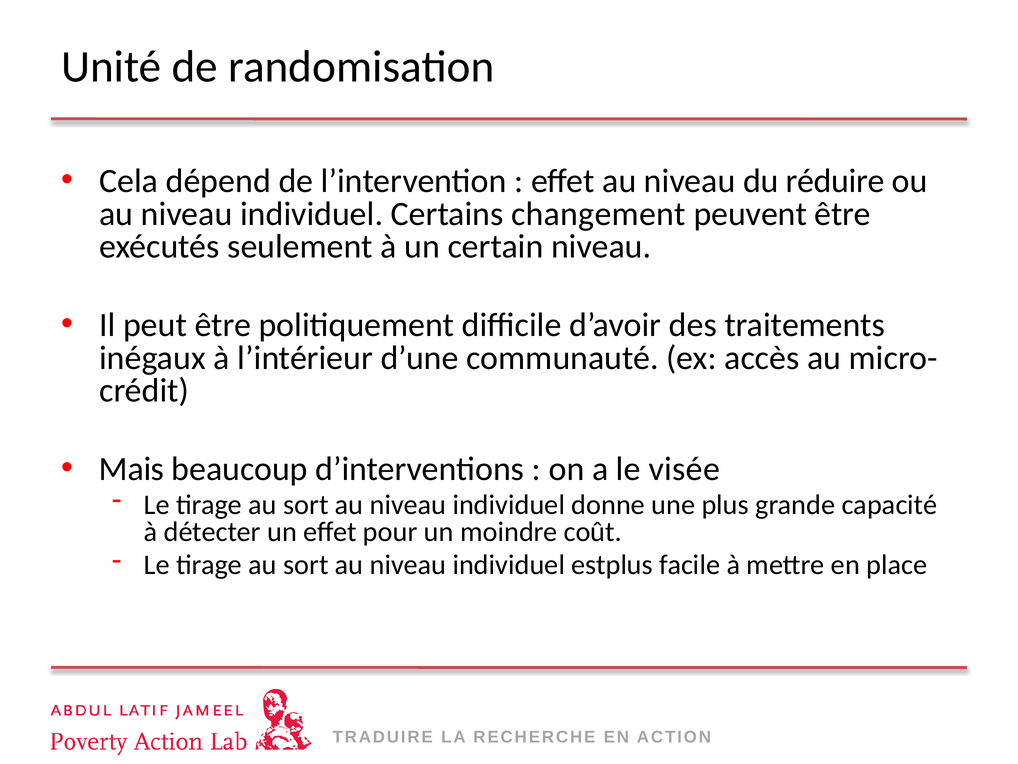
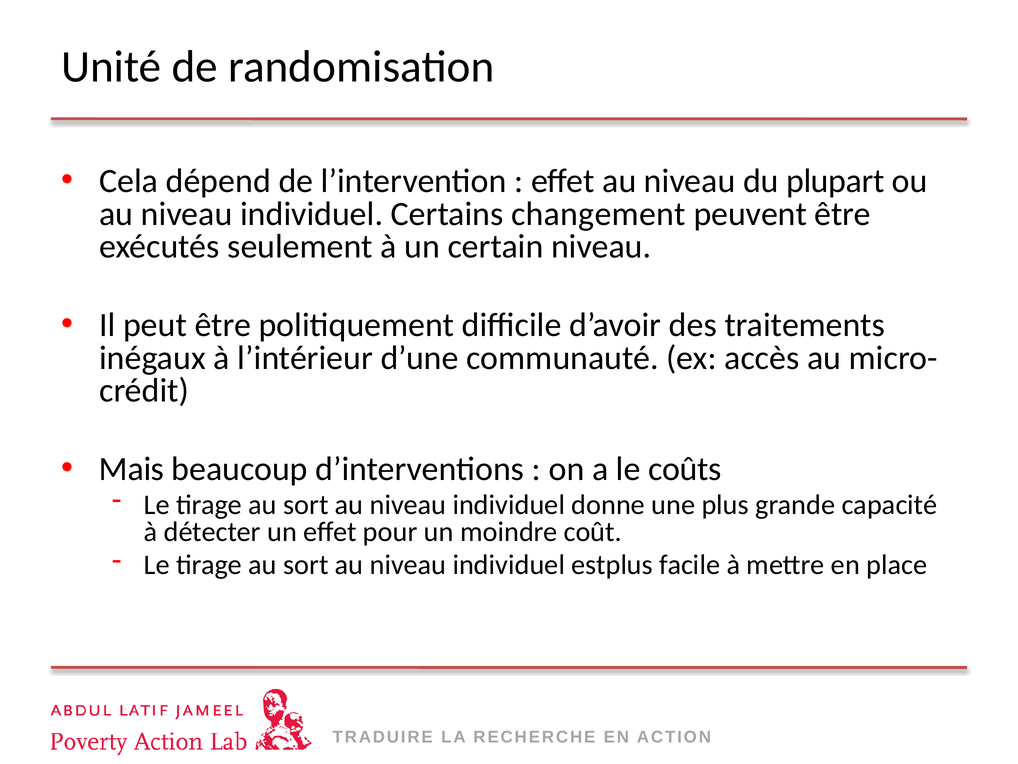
réduire: réduire -> plupart (835, 181)
visée: visée -> coûts (685, 469)
